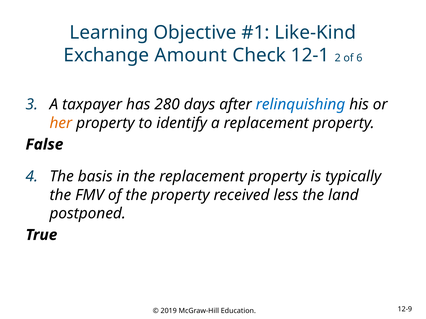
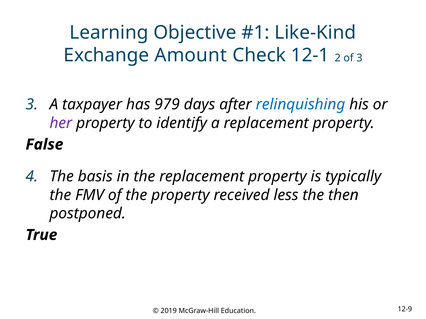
of 6: 6 -> 3 (359, 58)
280: 280 -> 979 (167, 105)
her colour: orange -> purple (61, 123)
land: land -> then (343, 195)
